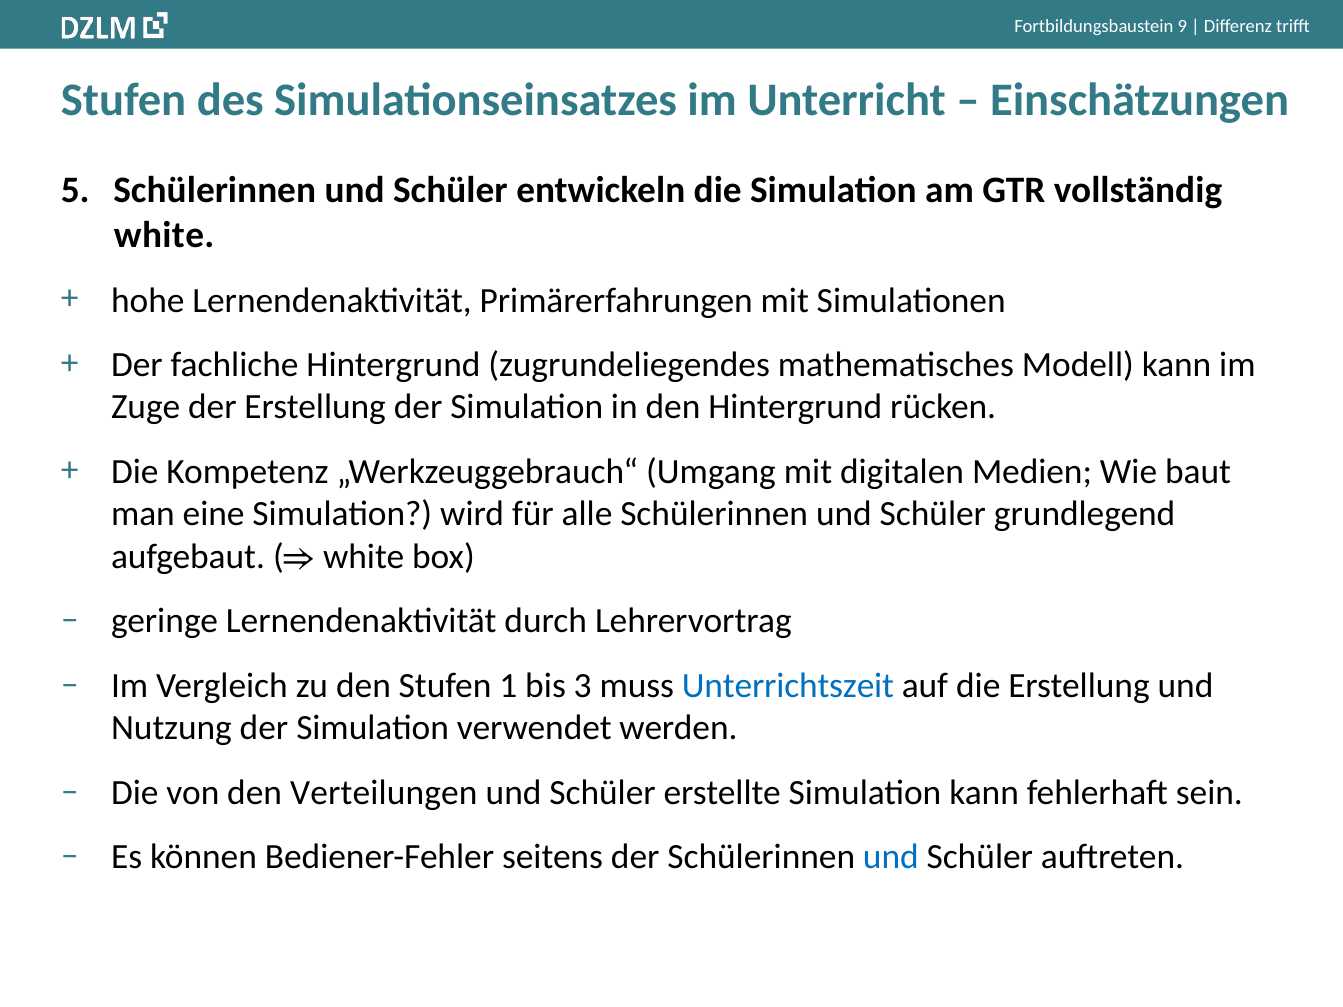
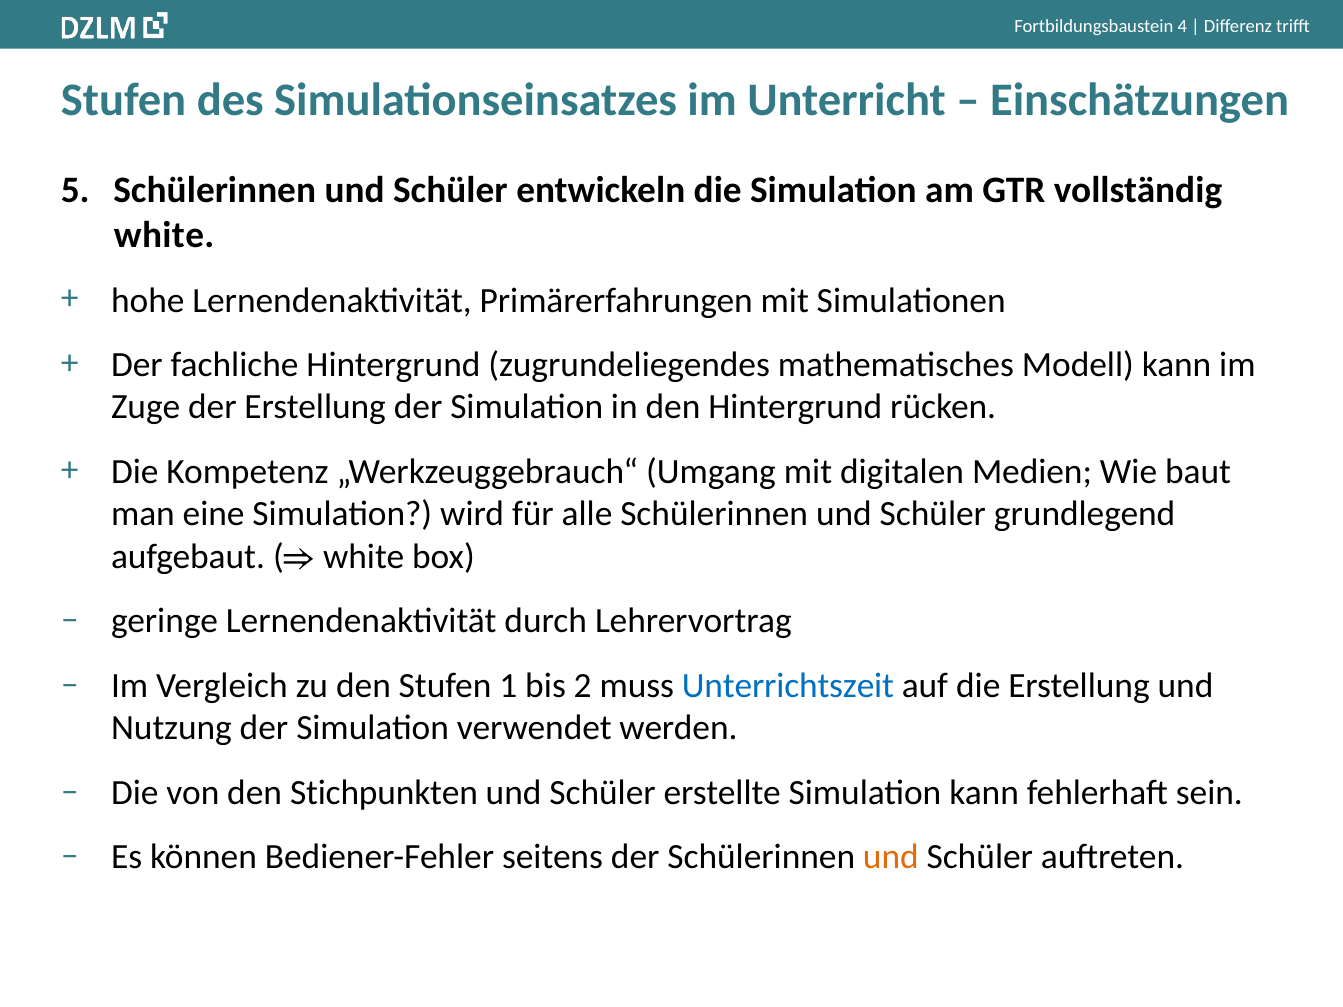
9: 9 -> 4 (1182, 26)
3: 3 -> 2 (583, 686)
Verteilungen: Verteilungen -> Stichpunkten (384, 793)
und colour: blue -> orange (891, 857)
